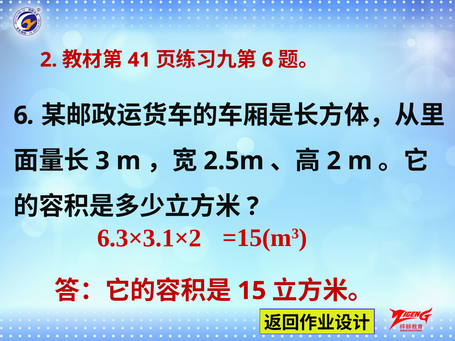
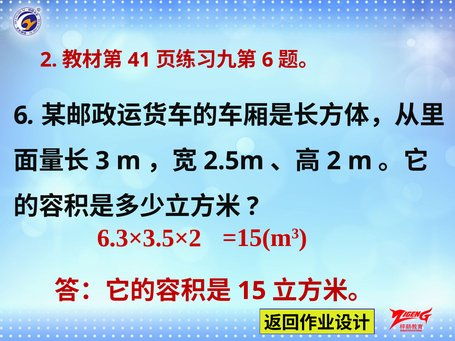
6.3×3.1×2: 6.3×3.1×2 -> 6.3×3.5×2 (149, 238)
